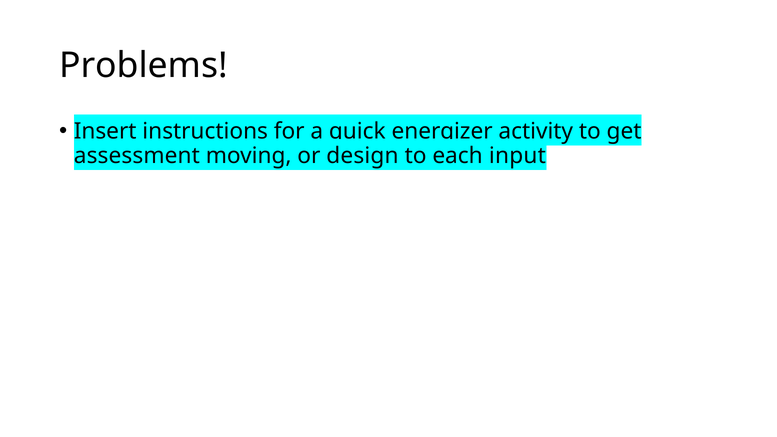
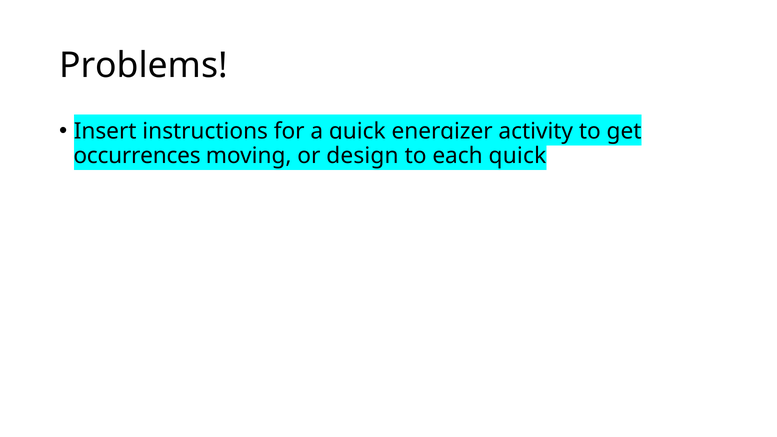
assessment: assessment -> occurrences (137, 156)
each input: input -> quick (517, 156)
